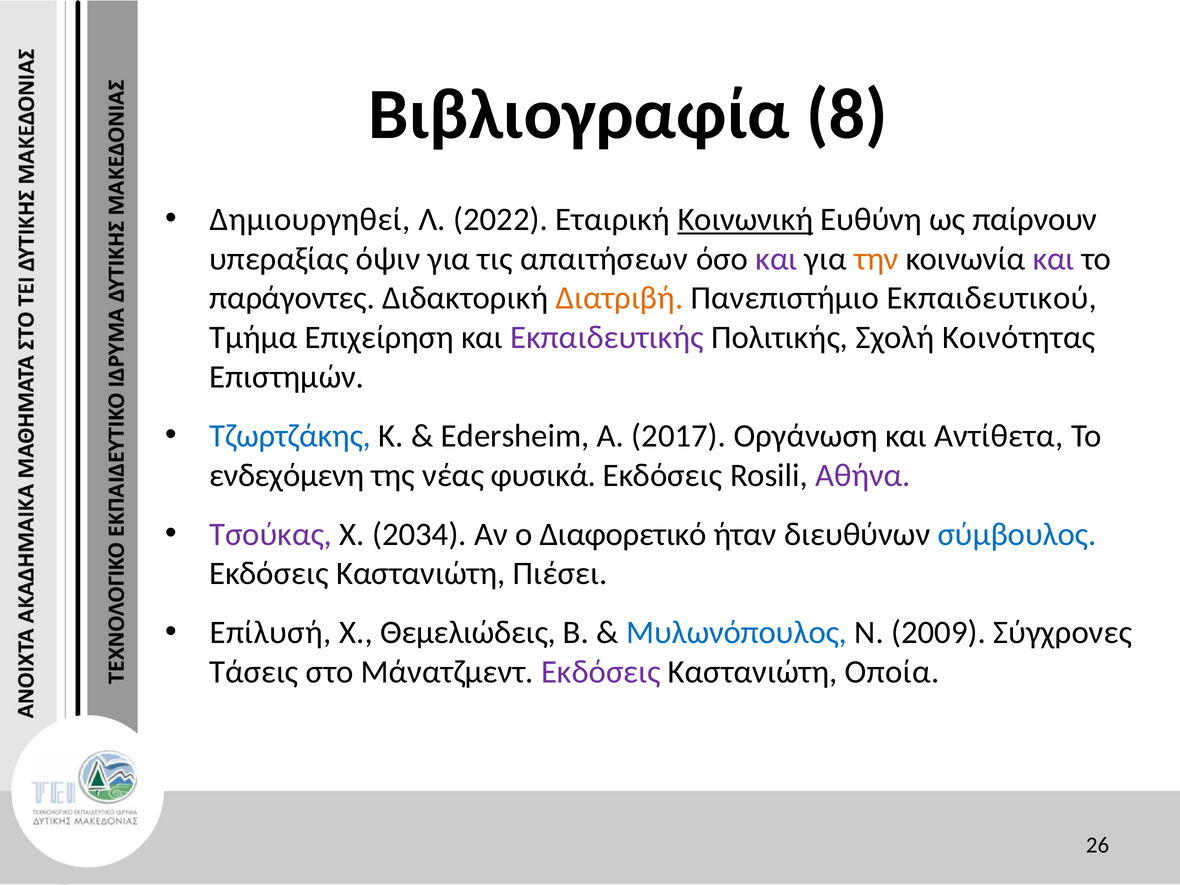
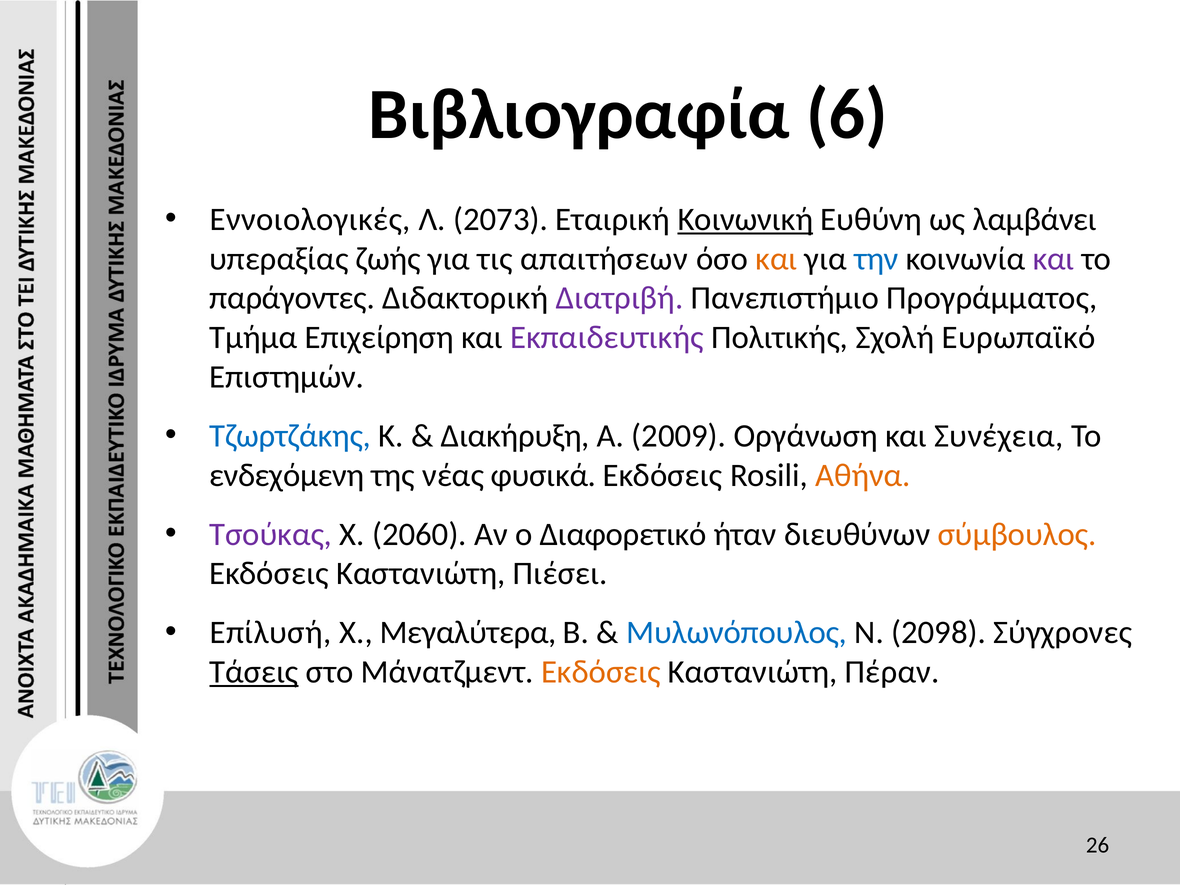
8: 8 -> 6 (847, 114)
Δημιουργηθεί: Δημιουργηθεί -> Εννοιολογικές (310, 219)
2022: 2022 -> 2073 (501, 219)
παίρνουν: παίρνουν -> λαμβάνει (1035, 219)
όψιν: όψιν -> ζωής (388, 259)
και colour: purple -> orange (776, 259)
την colour: orange -> blue (876, 259)
Διατριβή colour: orange -> purple (619, 298)
Εκπαιδευτικού: Εκπαιδευτικού -> Προγράμματος (992, 298)
Κοινότητας: Κοινότητας -> Ευρωπαϊκό (1019, 338)
Edersheim: Edersheim -> Διακήρυξη (515, 436)
2017: 2017 -> 2009 (679, 436)
Αντίθετα: Αντίθετα -> Συνέχεια (999, 436)
Αθήνα colour: purple -> orange (863, 475)
2034: 2034 -> 2060 (419, 534)
σύμβουλος colour: blue -> orange (1017, 534)
Θεμελιώδεις: Θεμελιώδεις -> Μεγαλύτερα (468, 633)
2009: 2009 -> 2098 (939, 633)
Τάσεις underline: none -> present (254, 672)
Εκδόσεις colour: purple -> orange (601, 672)
Οποία: Οποία -> Πέραν (892, 672)
